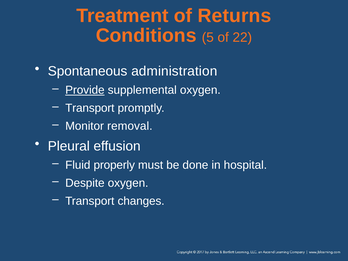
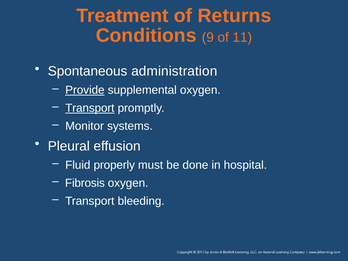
5: 5 -> 9 (208, 37)
22: 22 -> 11 (242, 37)
Transport underline: none -> present (90, 108)
removal: removal -> systems (130, 126)
Despite: Despite -> Fibrosis (85, 183)
changes: changes -> bleeding (141, 201)
